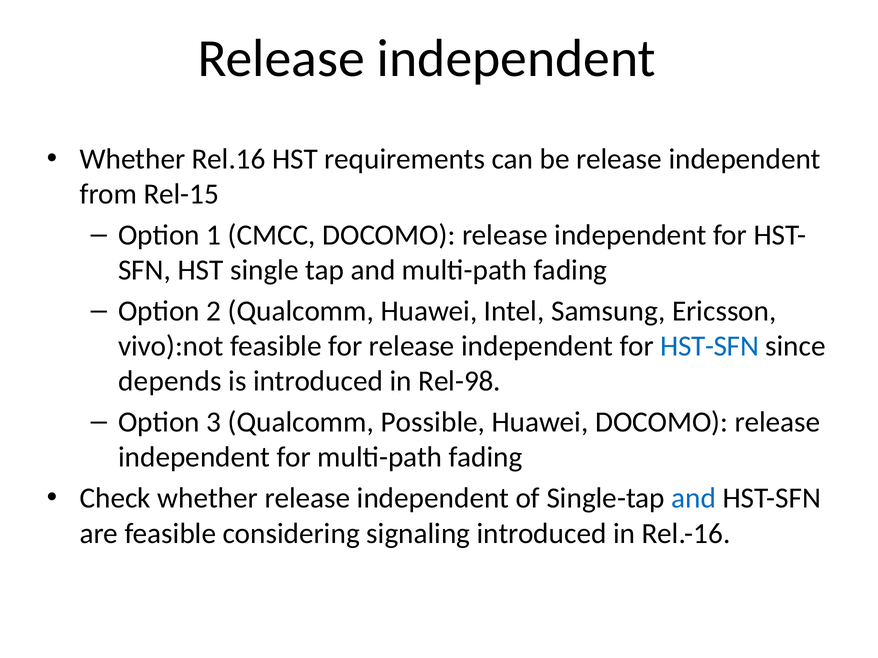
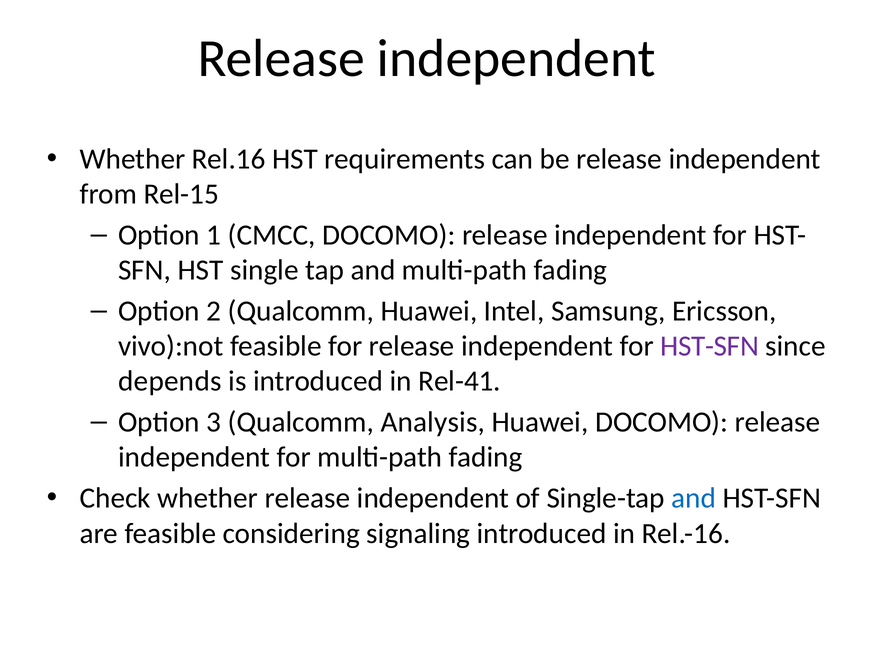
HST-SFN colour: blue -> purple (710, 346)
Rel-98: Rel-98 -> Rel-41 (460, 382)
Possible: Possible -> Analysis (433, 423)
